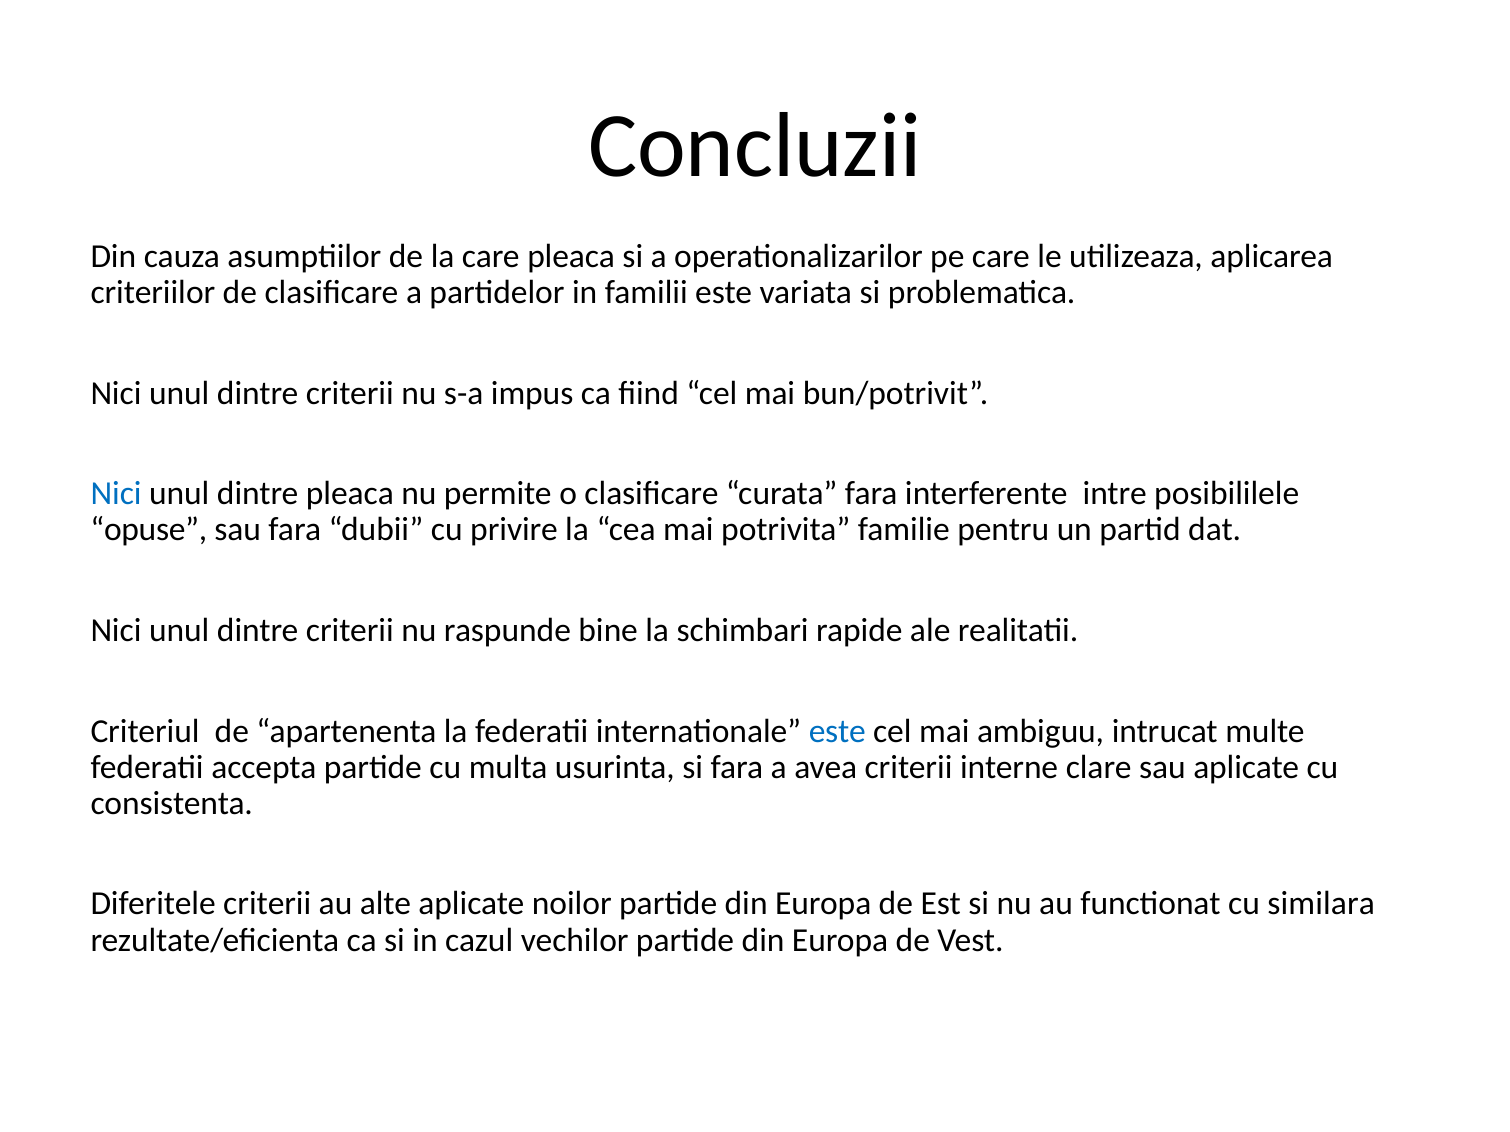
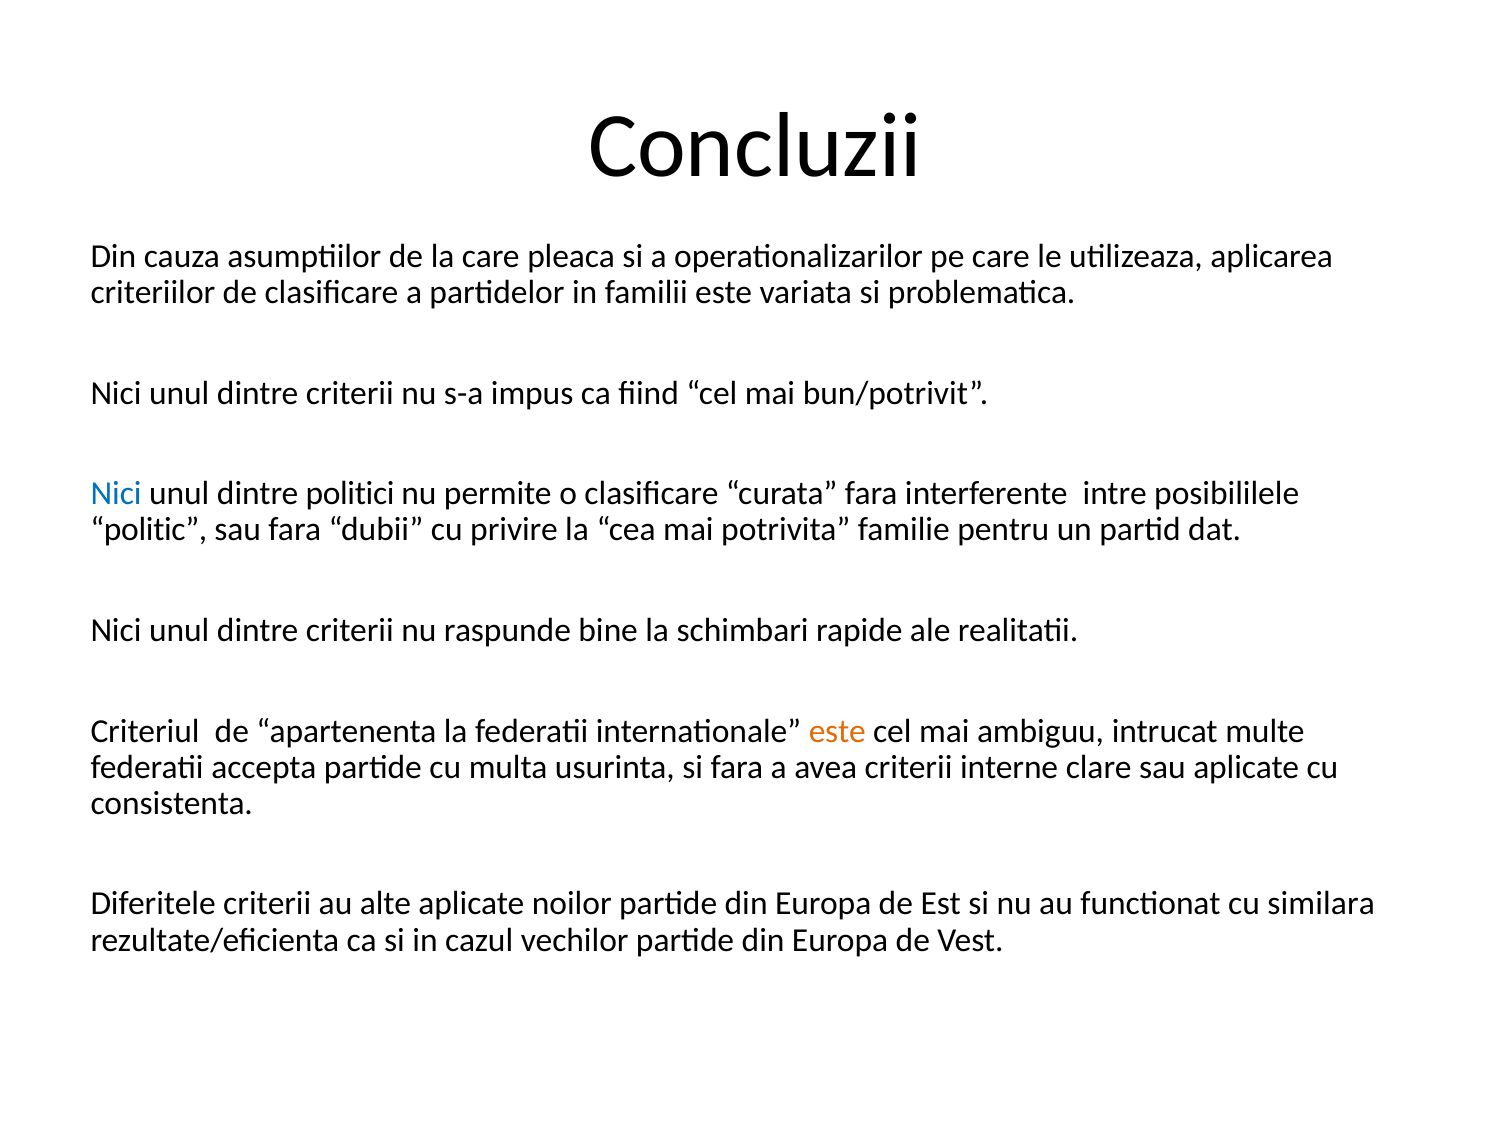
dintre pleaca: pleaca -> politici (350, 494)
opuse: opuse -> politic (149, 530)
este colour: blue -> orange (837, 731)
